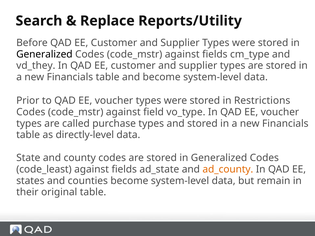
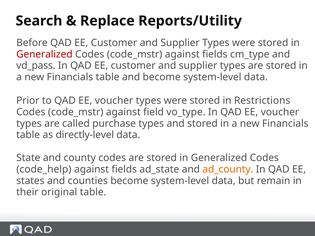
Generalized colour: black -> red (44, 54)
vd_they: vd_they -> vd_pass (36, 66)
code_least: code_least -> code_help (44, 169)
